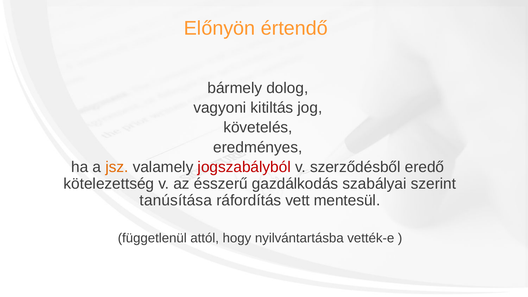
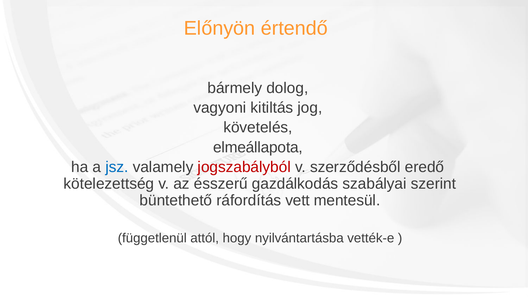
eredményes: eredményes -> elmeállapota (258, 147)
jsz colour: orange -> blue (117, 167)
tanúsítása: tanúsítása -> büntethető (176, 200)
